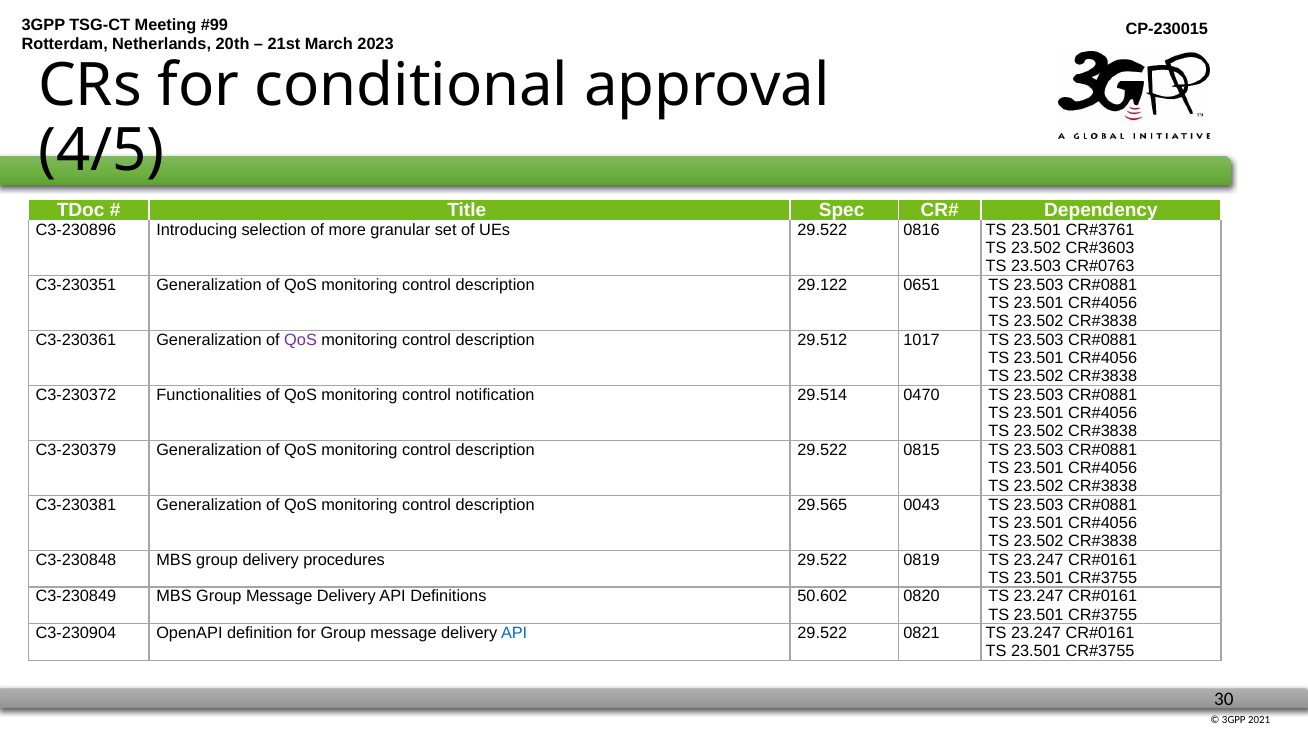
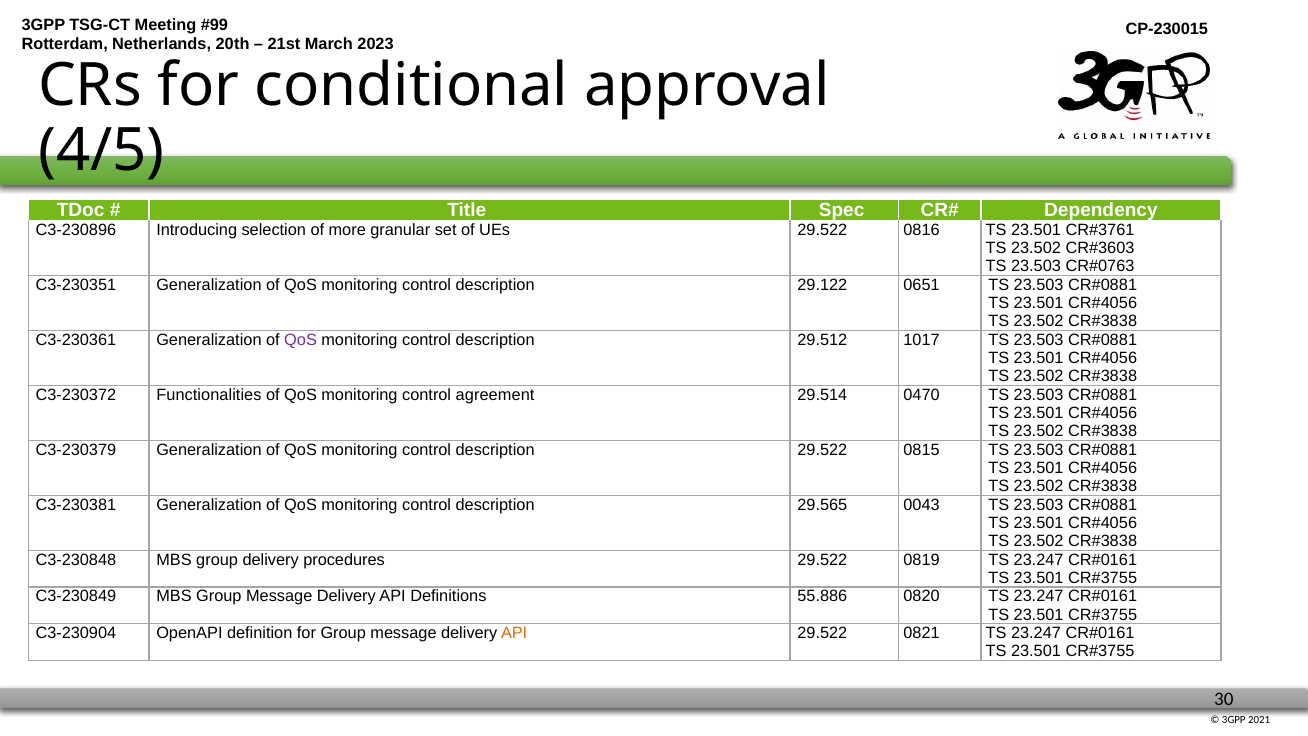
notification: notification -> agreement (495, 395)
50.602: 50.602 -> 55.886 (822, 596)
API colour: blue -> orange (514, 633)
